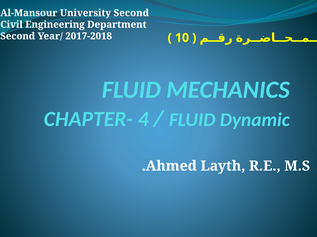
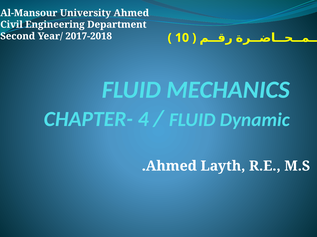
University Second: Second -> Ahmed (131, 13)
